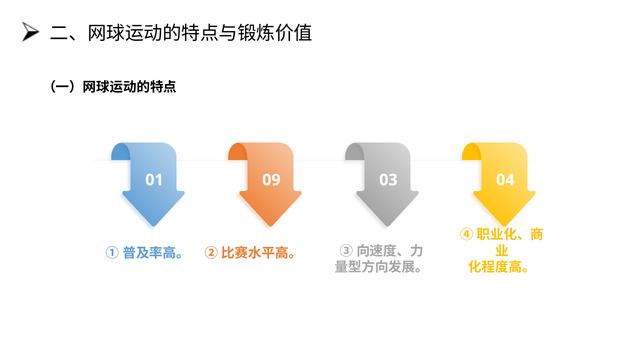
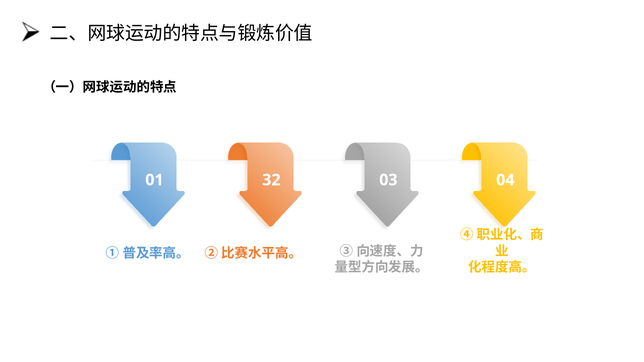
09: 09 -> 32 (271, 180)
